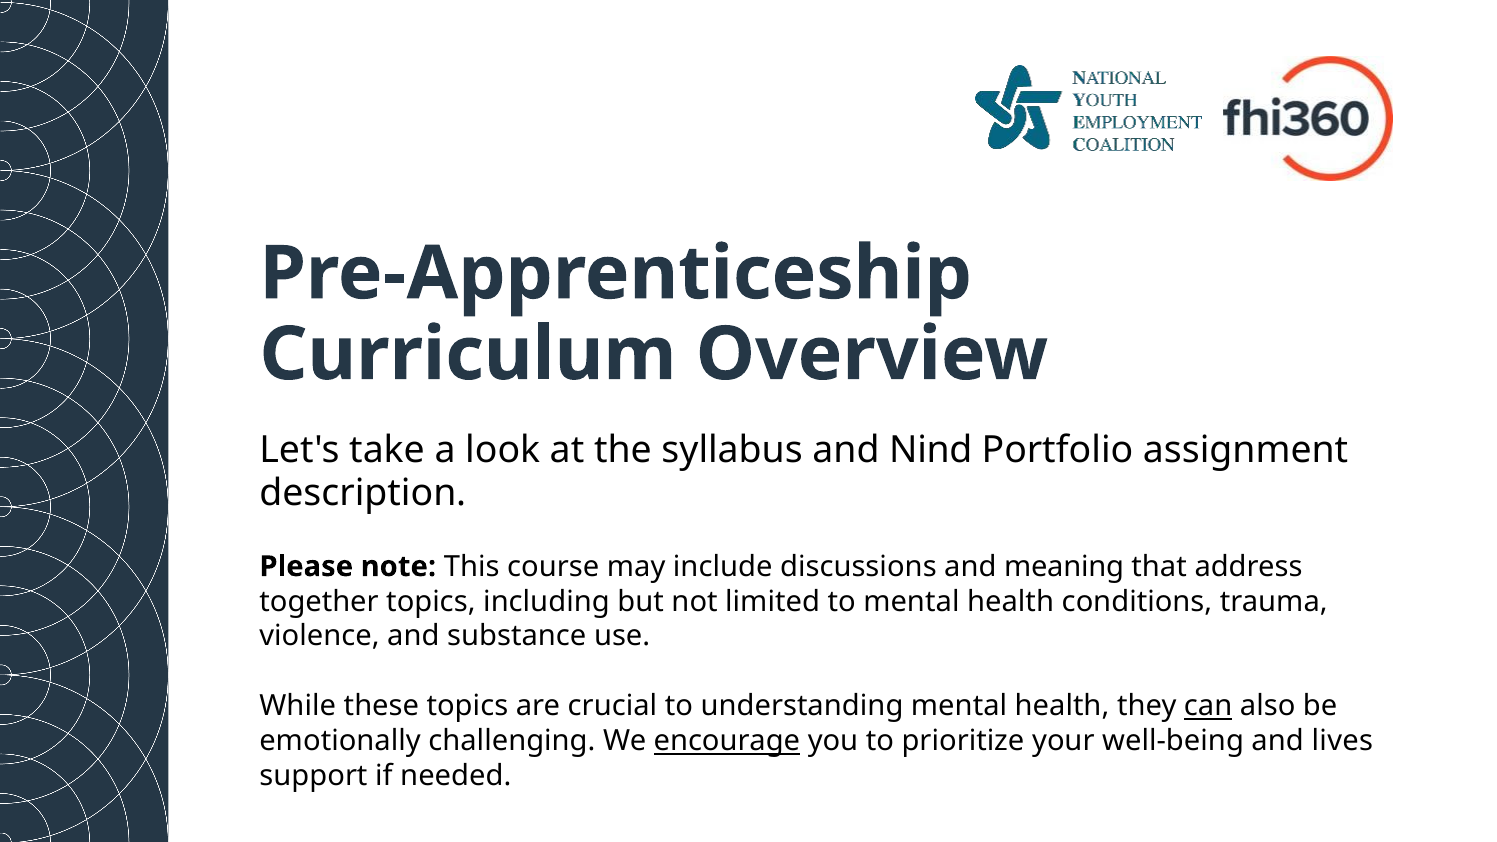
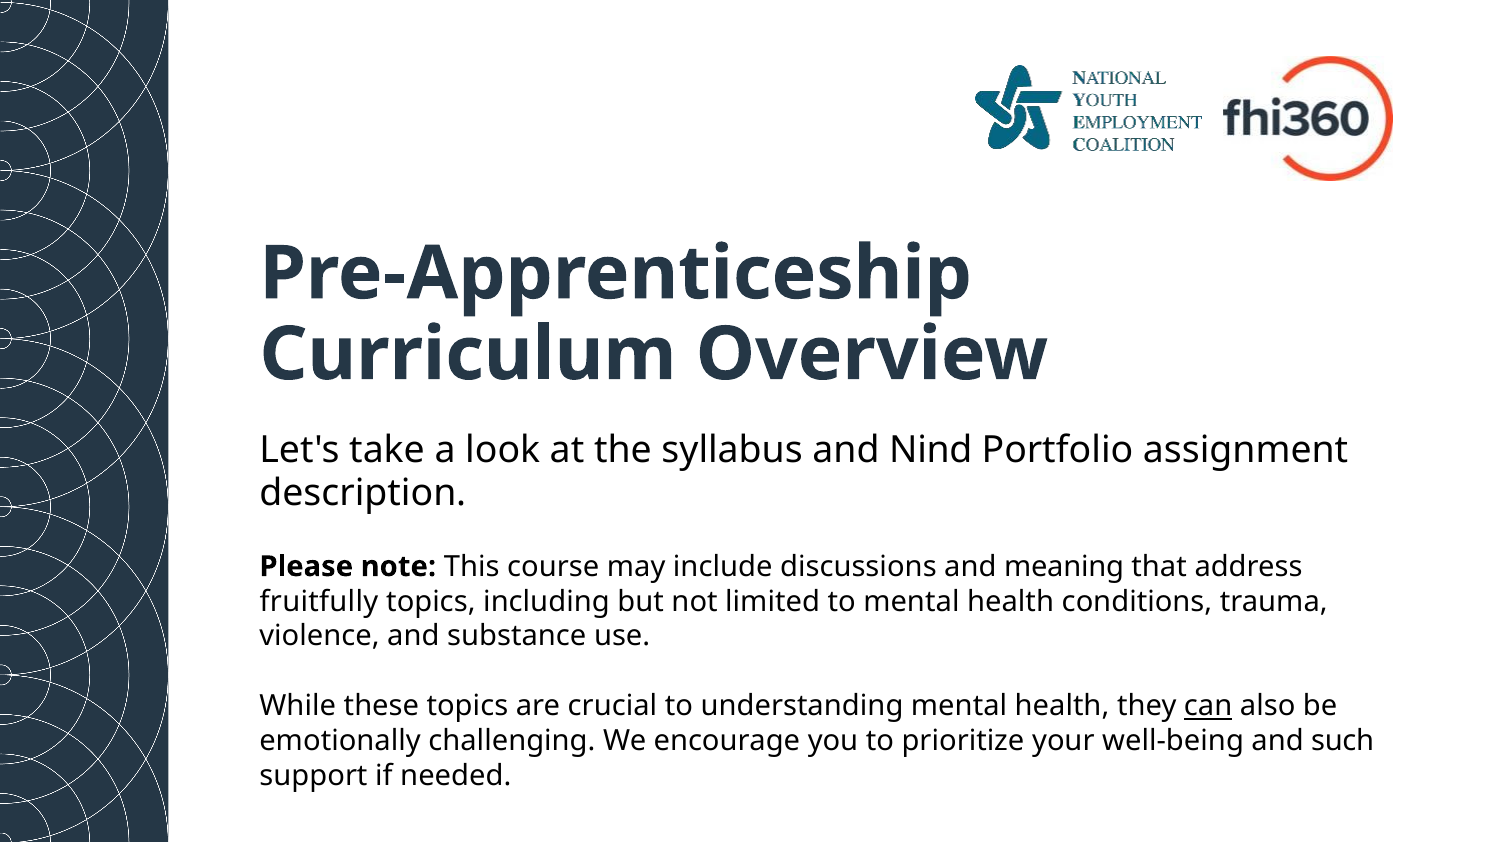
together: together -> fruitfully (319, 602)
encourage underline: present -> none (727, 741)
lives: lives -> such (1343, 741)
